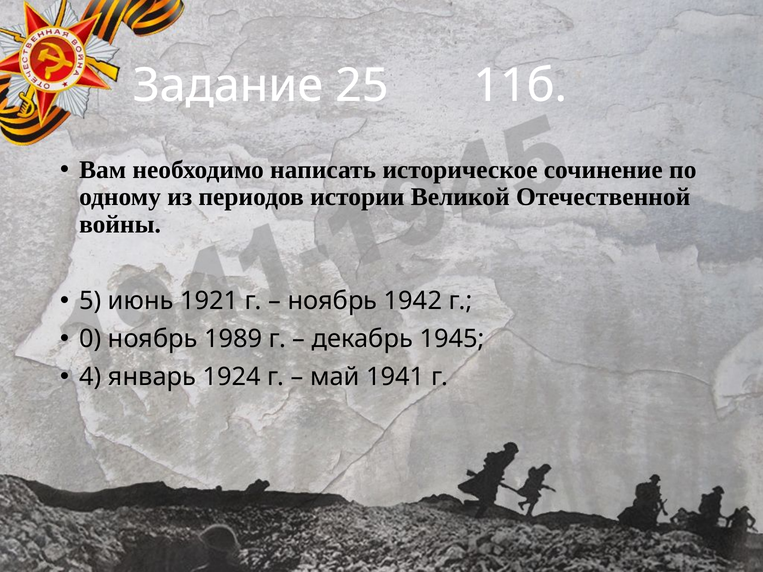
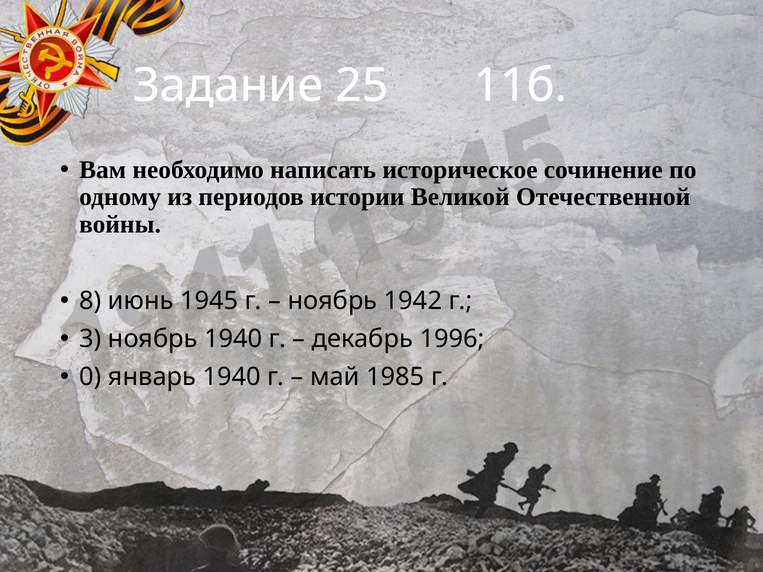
5: 5 -> 8 (90, 301)
1921: 1921 -> 1945 (209, 301)
0: 0 -> 3 (90, 339)
ноябрь 1989: 1989 -> 1940 (233, 339)
1945: 1945 -> 1996 (452, 339)
4: 4 -> 0 (90, 377)
январь 1924: 1924 -> 1940 (232, 377)
1941: 1941 -> 1985 (395, 377)
